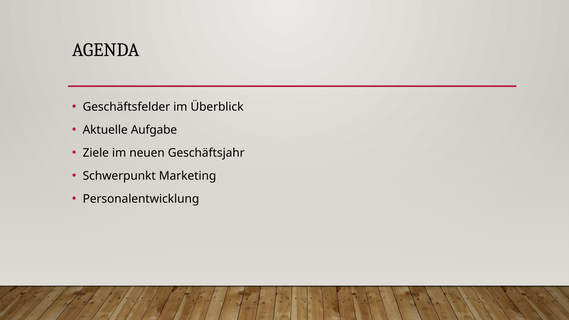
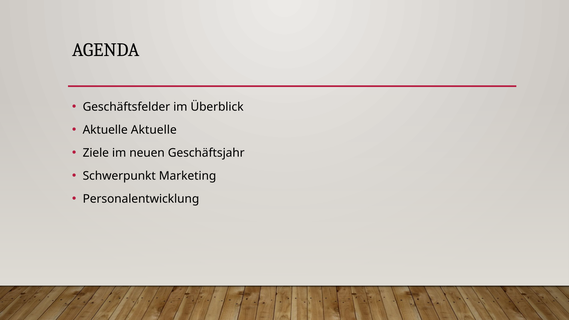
Aktuelle Aufgabe: Aufgabe -> Aktuelle (154, 130)
